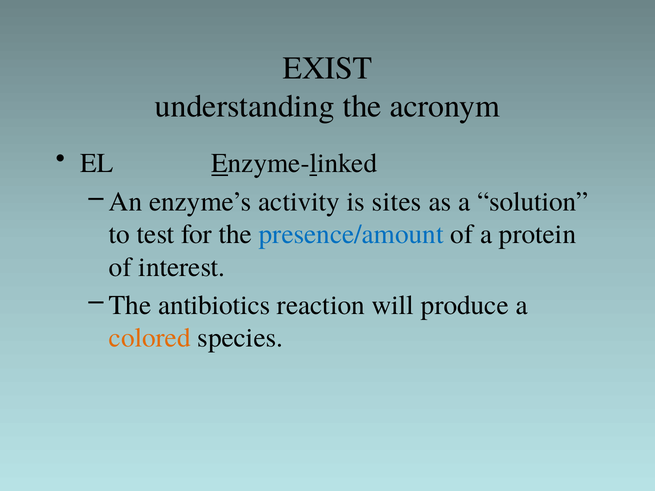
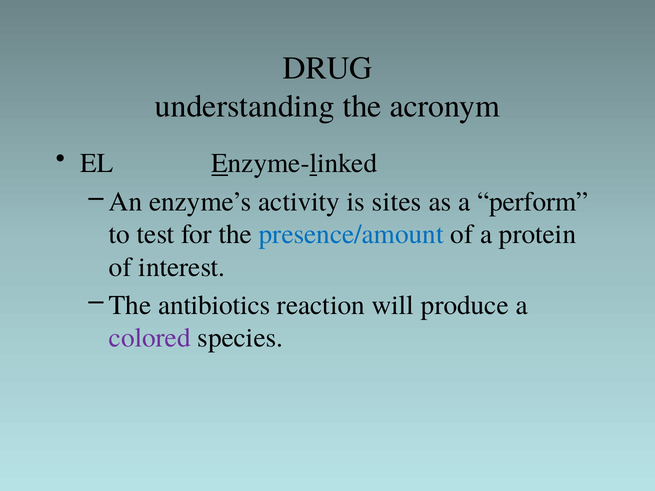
EXIST: EXIST -> DRUG (328, 68)
solution: solution -> perform (533, 202)
colored colour: orange -> purple (150, 338)
